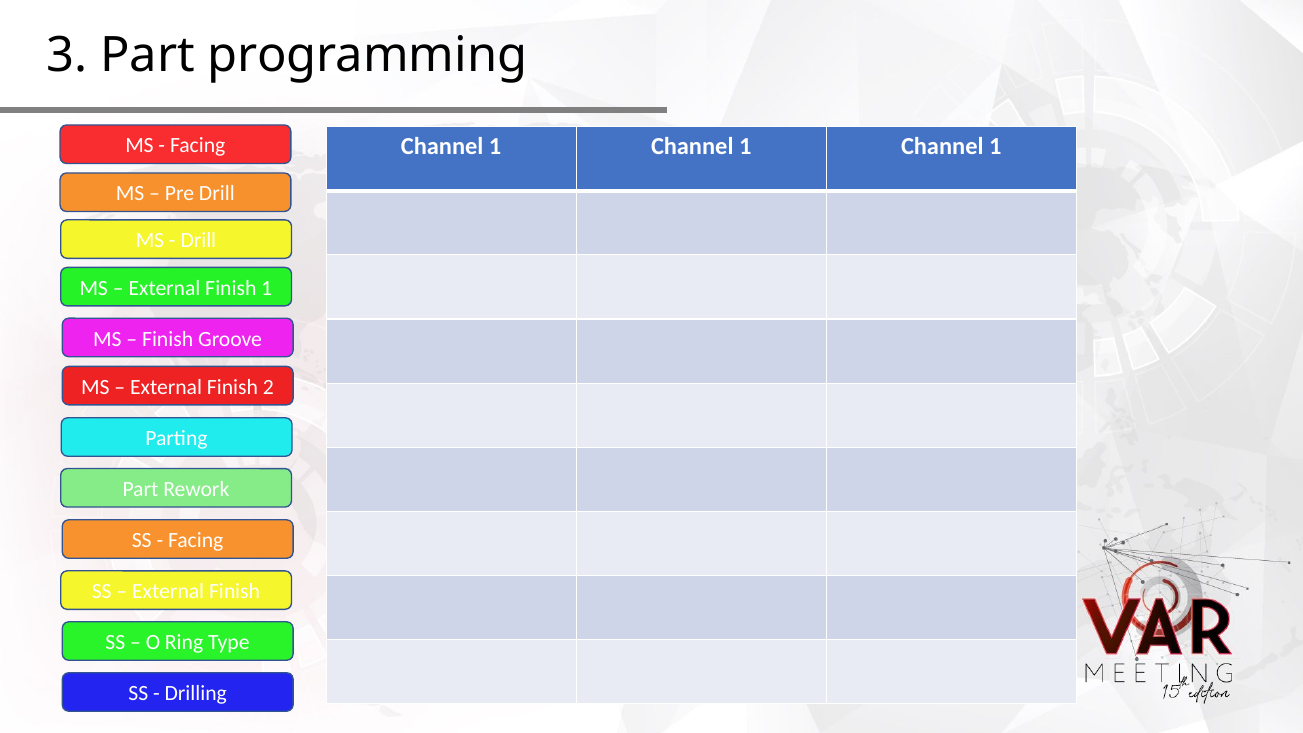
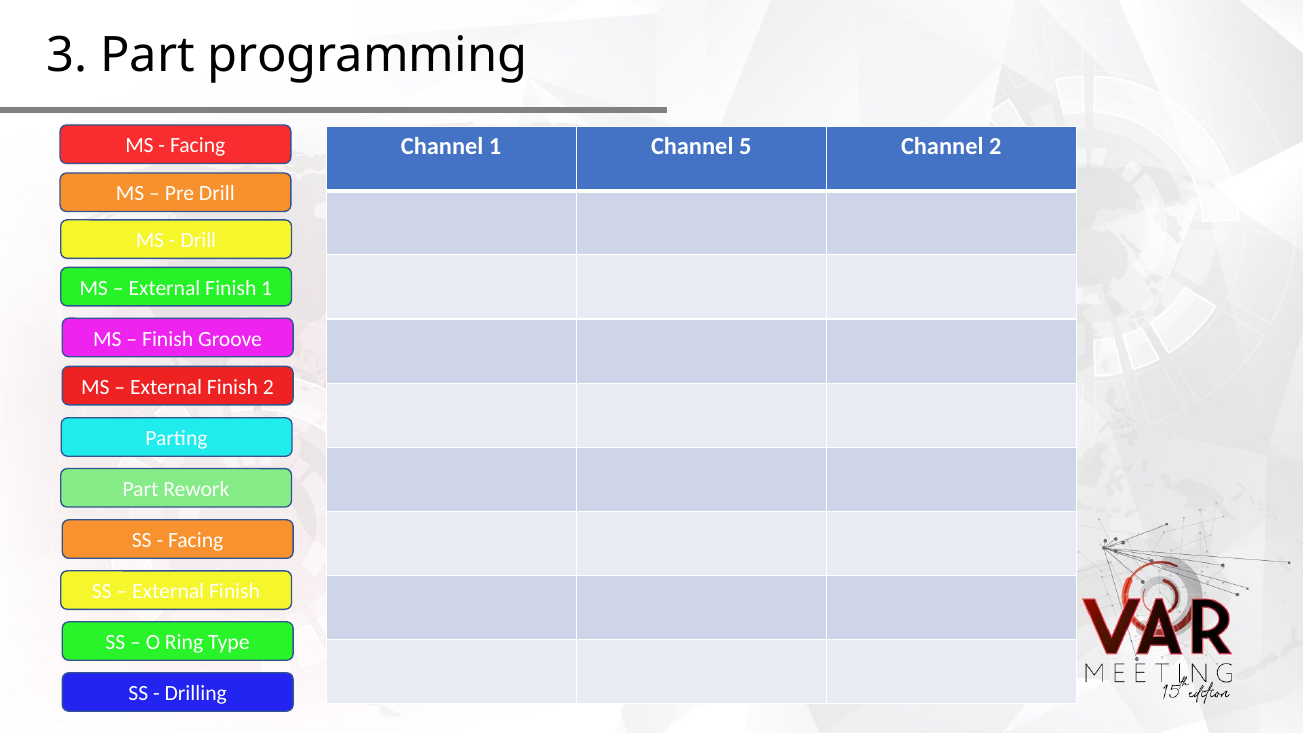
1: 1 -> 5 (745, 147)
1: 1 -> 2 (995, 147)
